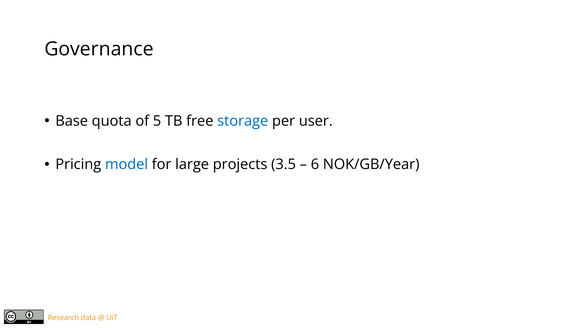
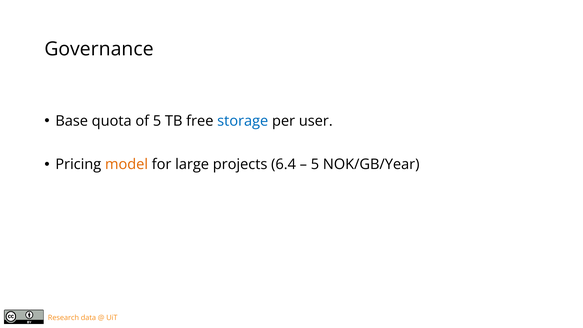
model colour: blue -> orange (127, 164)
3.5: 3.5 -> 6.4 (284, 164)
6: 6 -> 5 (315, 164)
